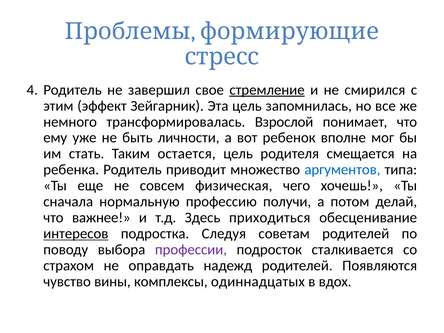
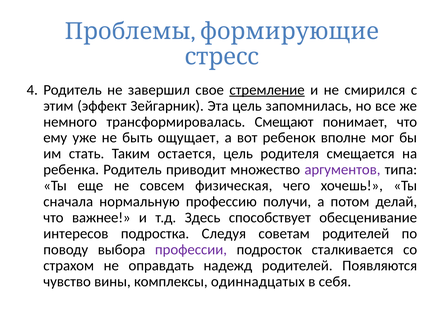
Взрослой: Взрослой -> Смещают (284, 122)
личности: личности -> ощущает (189, 138)
аргументов colour: blue -> purple (342, 170)
приходиться: приходиться -> способствует (270, 218)
интересов underline: present -> none (76, 234)
вдох: вдох -> себя (335, 282)
